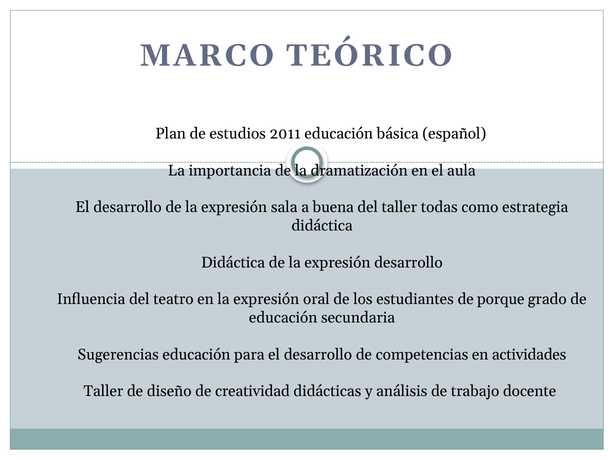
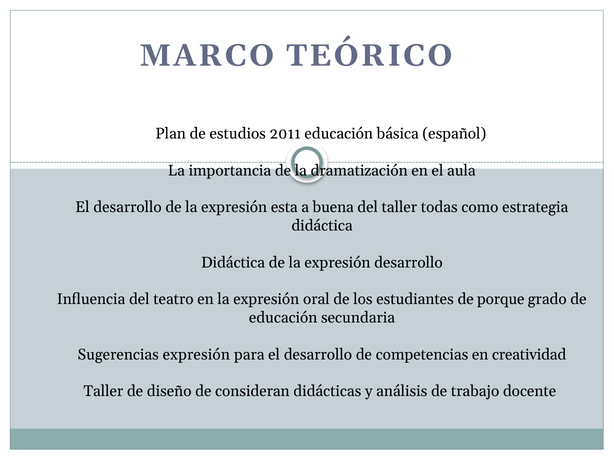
sala: sala -> esta (284, 208)
Sugerencias educación: educación -> expresión (196, 355)
actividades: actividades -> creatividad (529, 355)
creatividad: creatividad -> consideran (252, 392)
